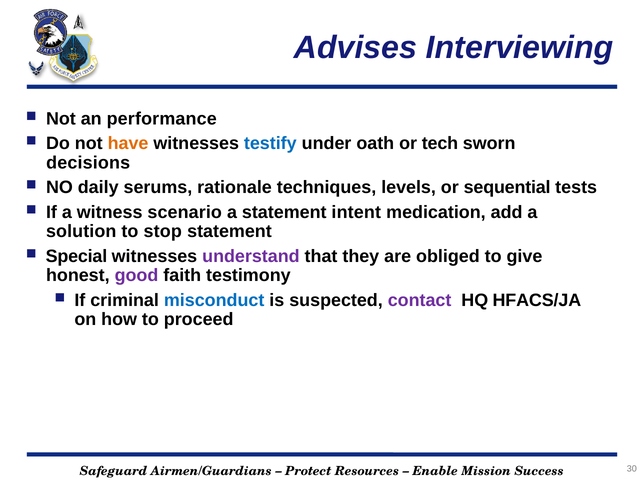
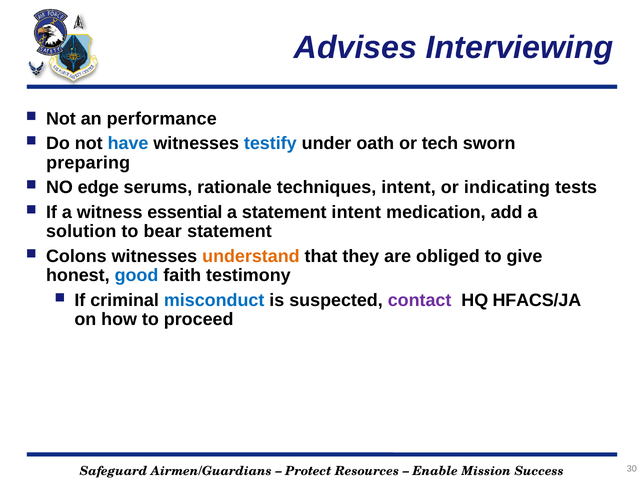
have colour: orange -> blue (128, 143)
decisions: decisions -> preparing (88, 163)
daily: daily -> edge (98, 187)
techniques levels: levels -> intent (408, 187)
sequential: sequential -> indicating (507, 187)
scenario: scenario -> essential (185, 212)
stop: stop -> bear (163, 231)
Special: Special -> Colons (76, 256)
understand colour: purple -> orange (251, 256)
good colour: purple -> blue (136, 276)
